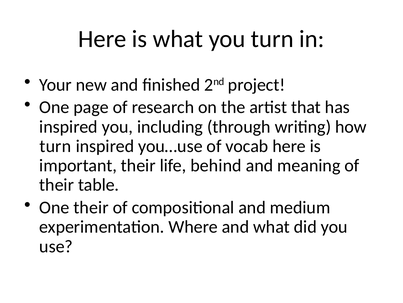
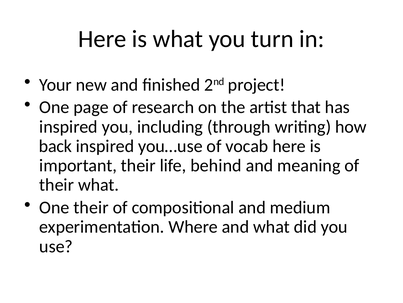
turn: turn -> back (56, 146)
their table: table -> what (99, 185)
